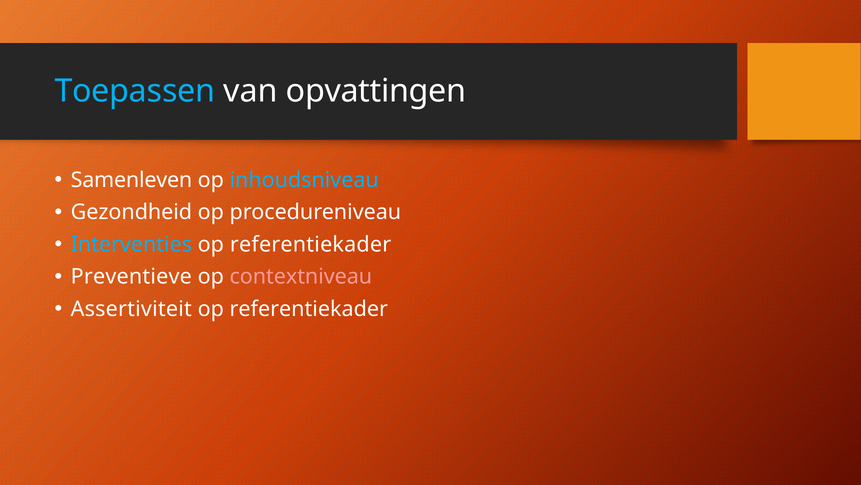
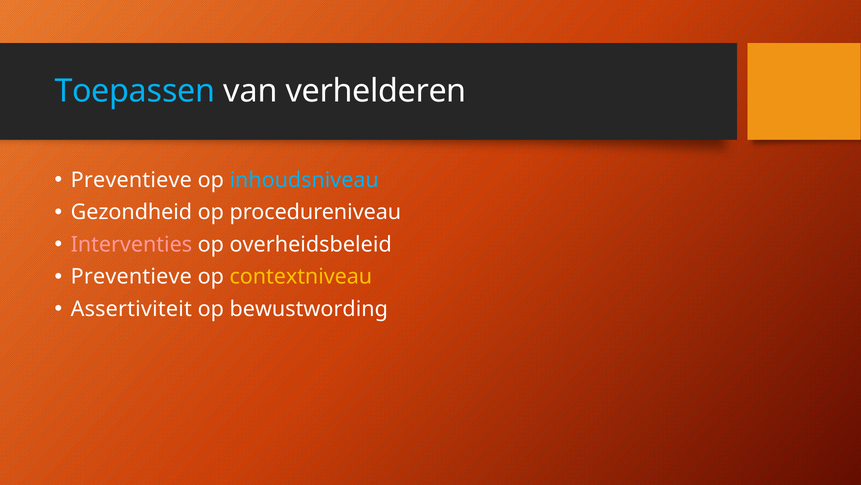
opvattingen: opvattingen -> verhelderen (376, 91)
Samenleven: Samenleven -> Preventieve (131, 180)
Interventies colour: light blue -> pink (131, 244)
referentiekader: referentiekader -> overheidsbeleid (311, 244)
contextniveau colour: pink -> yellow (301, 276)
referentiekader: referentiekader -> bewustwording (309, 309)
